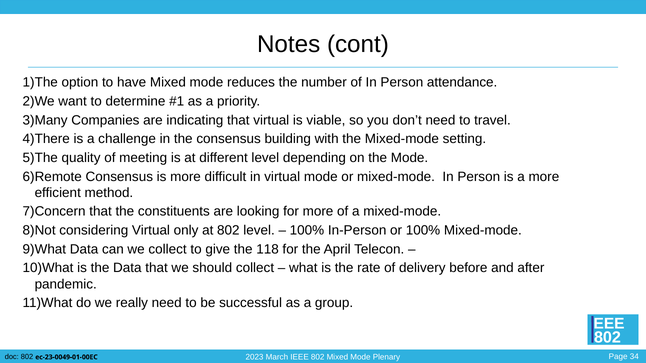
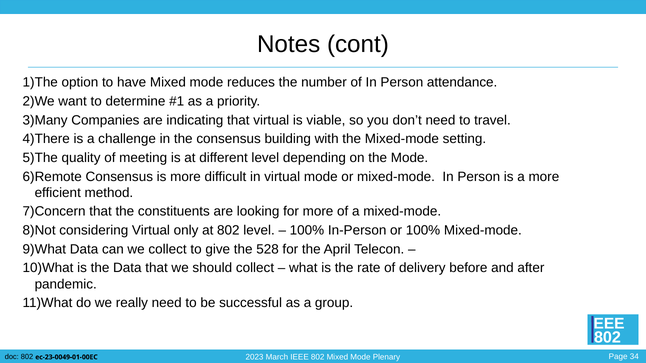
118: 118 -> 528 (268, 249)
